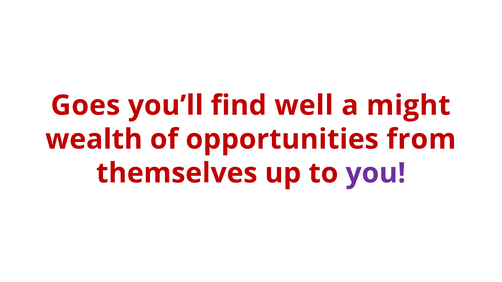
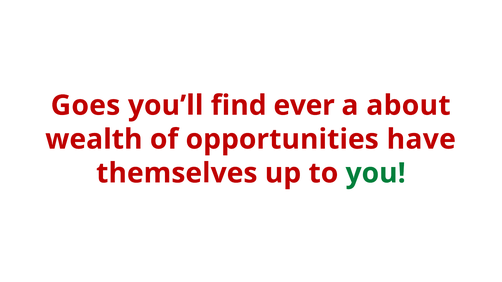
well: well -> ever (304, 106)
might: might -> about (408, 106)
from: from -> have (421, 139)
you colour: purple -> green (376, 173)
